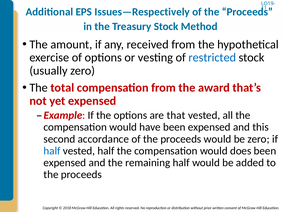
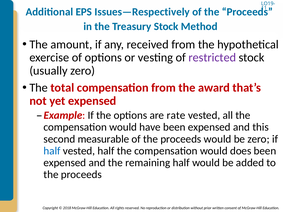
restricted colour: blue -> purple (212, 58)
that: that -> rate (176, 115)
accordance: accordance -> measurable (103, 139)
